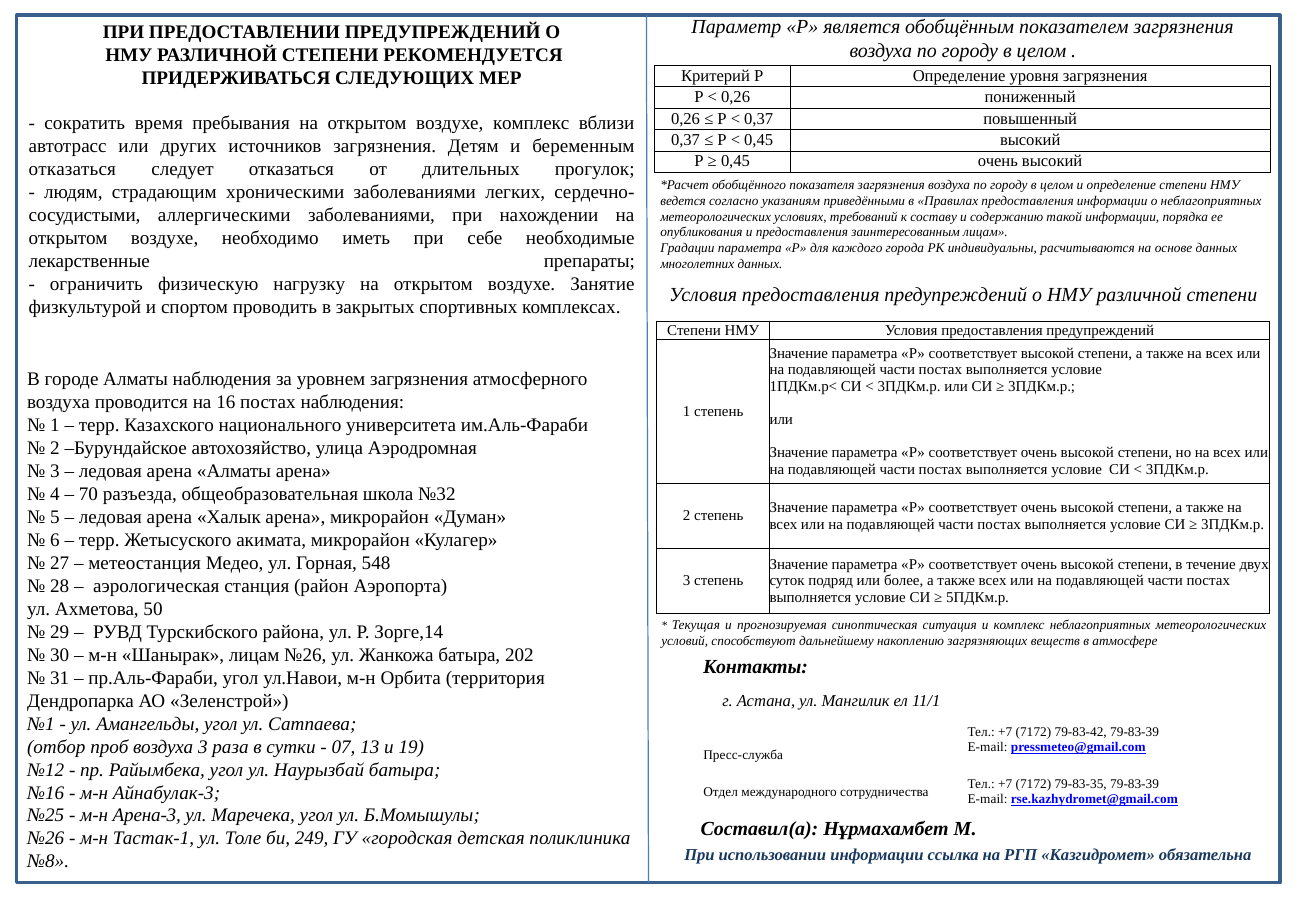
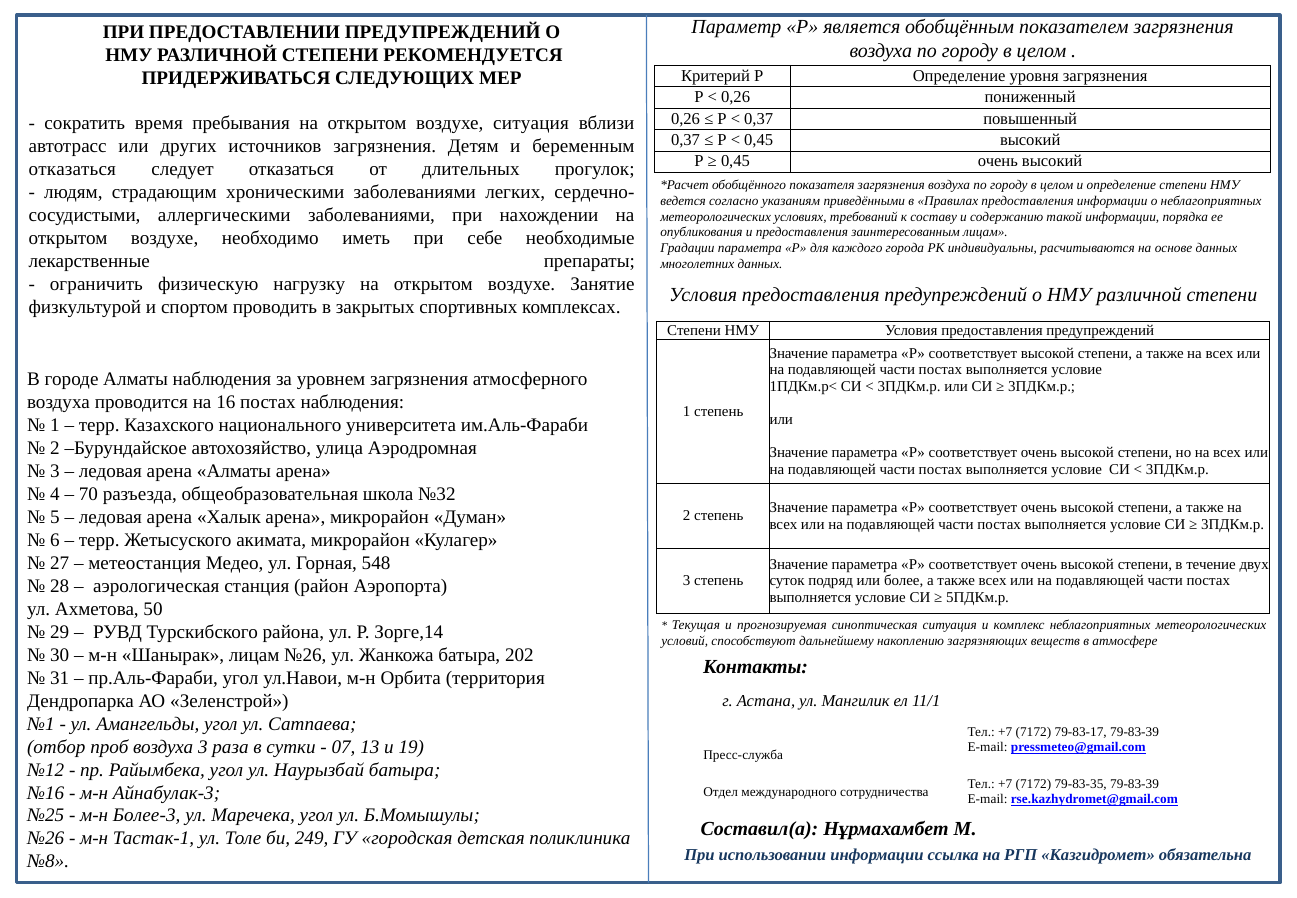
воздухе комплекс: комплекс -> ситуация (531, 124)
79-83-42: 79-83-42 -> 79-83-17 (1081, 732)
Арена-3: Арена-3 -> Более-3 (147, 816)
